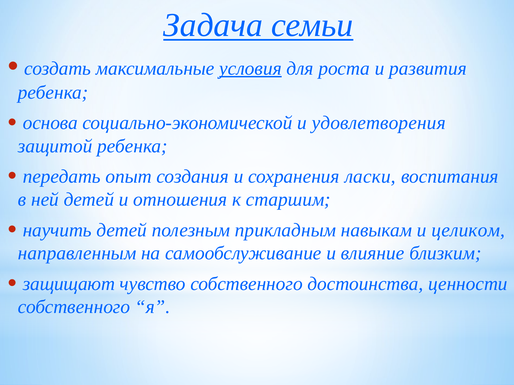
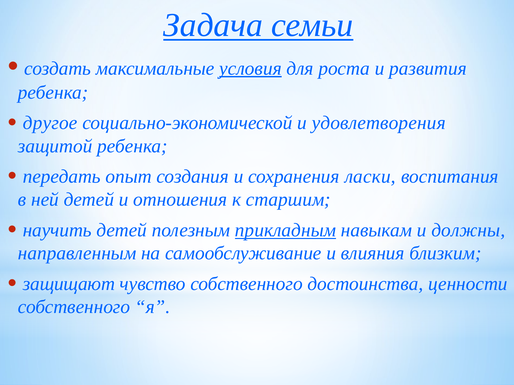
основа: основа -> другое (50, 123)
прикладным underline: none -> present (286, 230)
целиком: целиком -> должны (468, 230)
влияние: влияние -> влияния (373, 254)
